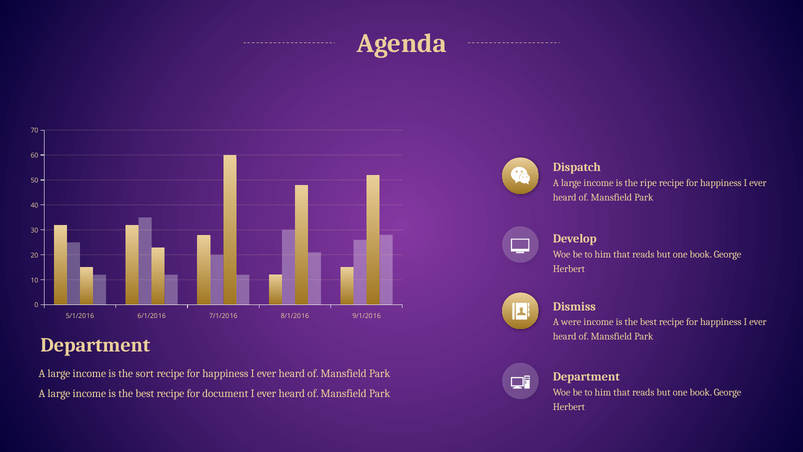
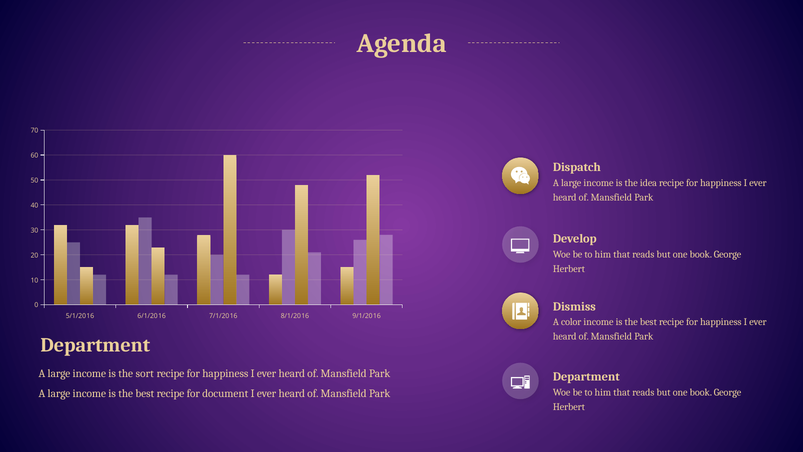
ripe: ripe -> idea (648, 183)
were: were -> color (571, 322)
